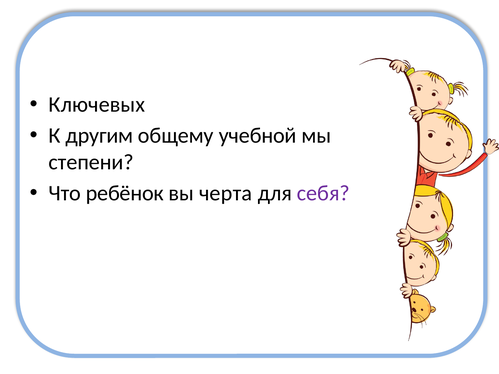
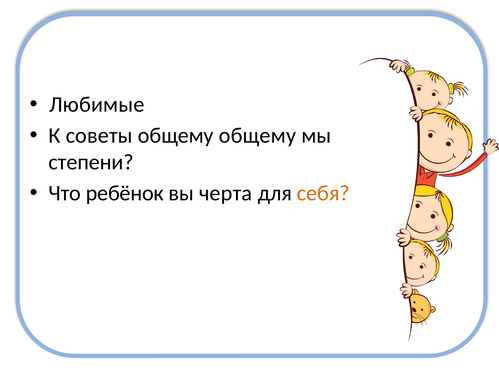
Ключевых: Ключевых -> Любимые (97, 105)
другим: другим -> советы (99, 136)
общему учебной: учебной -> общему (257, 136)
себя colour: purple -> orange (323, 193)
